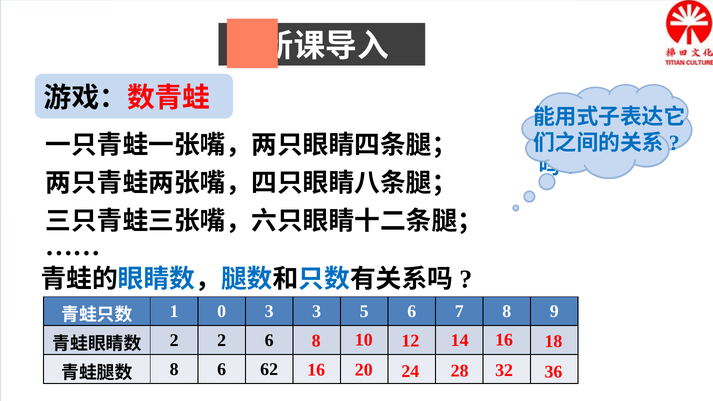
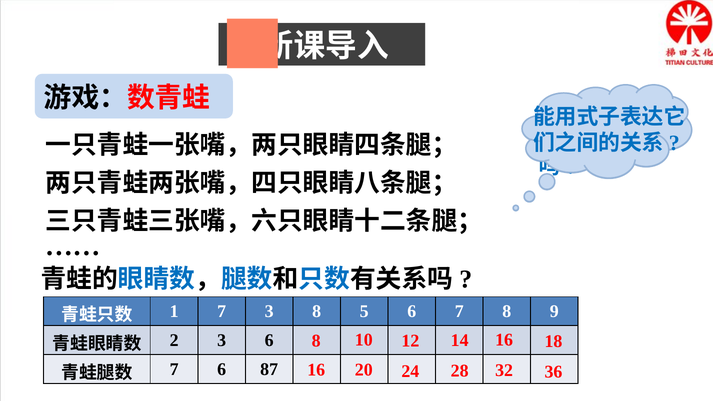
1 0: 0 -> 7 (222, 311)
3 3: 3 -> 8 (317, 311)
2 2: 2 -> 3 (222, 340)
8: 8 -> 7 (174, 369)
62: 62 -> 87 (269, 369)
